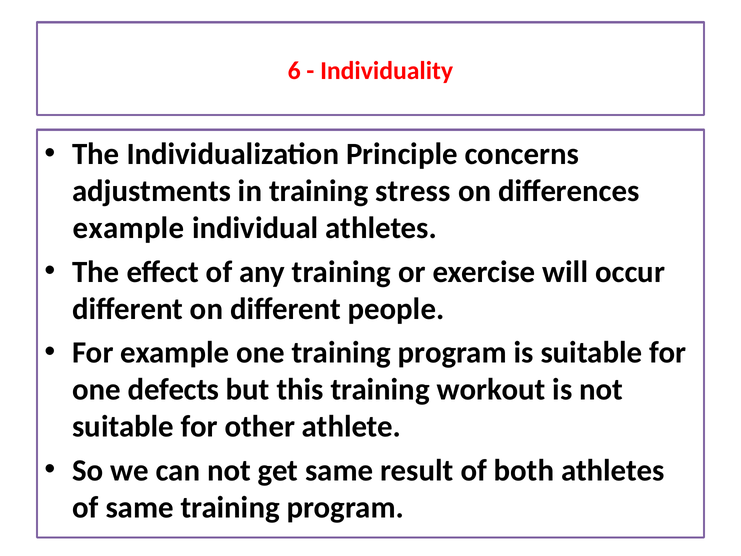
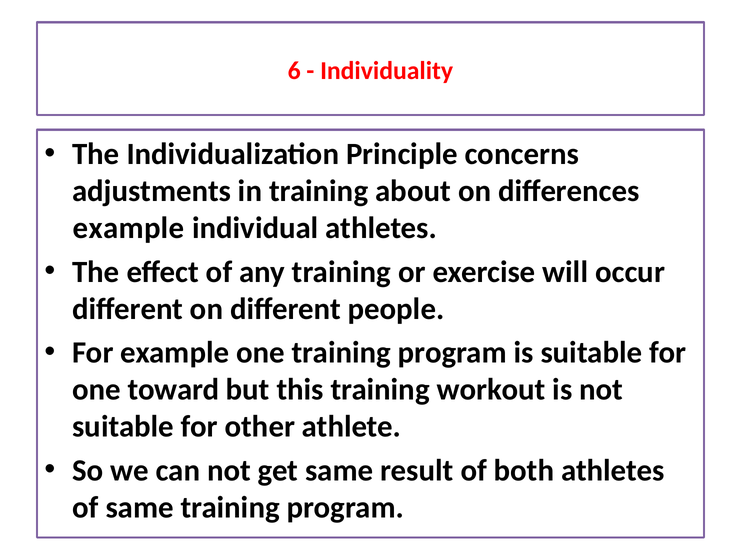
stress: stress -> about (413, 191)
defects: defects -> toward (173, 390)
